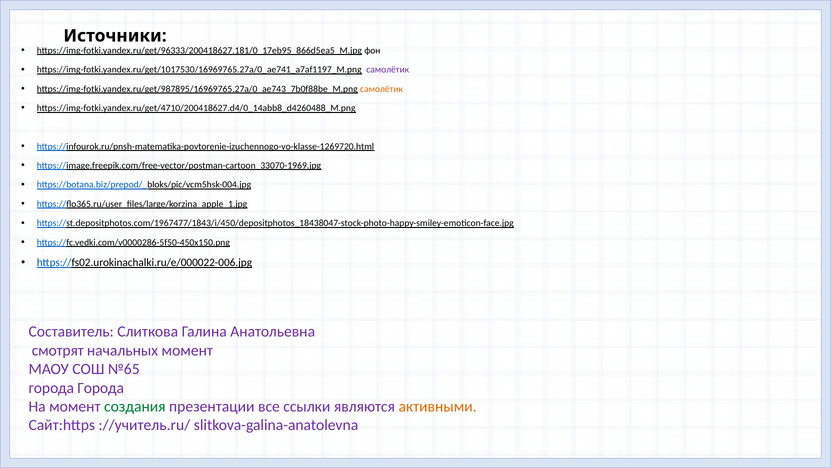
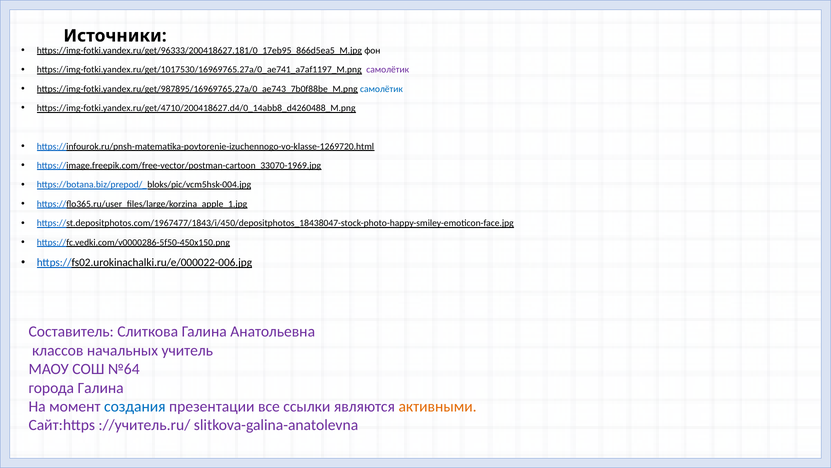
самолётик colour: orange -> blue (381, 89)
смотрят: смотрят -> классов (58, 350)
начальных момент: момент -> учитель (187, 350)
№65: №65 -> №64 (124, 369)
города Города: Города -> Галина (101, 387)
создания colour: green -> blue (135, 406)
